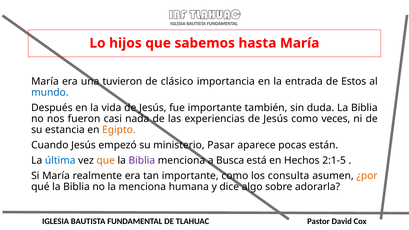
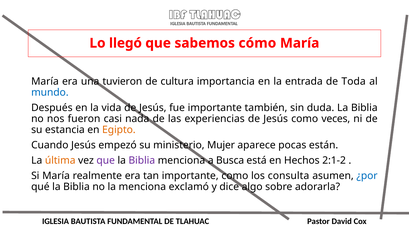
hijos: hijos -> llegó (125, 43)
hasta: hasta -> cómo (257, 43)
clásico: clásico -> cultura (177, 81)
Estos: Estos -> Toda (354, 81)
Pasar: Pasar -> Mujer (221, 145)
última colour: blue -> orange (60, 161)
que colour: orange -> purple (106, 161)
2:1-5: 2:1-5 -> 2:1-2 (334, 161)
¿por colour: orange -> blue (367, 176)
humana: humana -> exclamó (189, 187)
